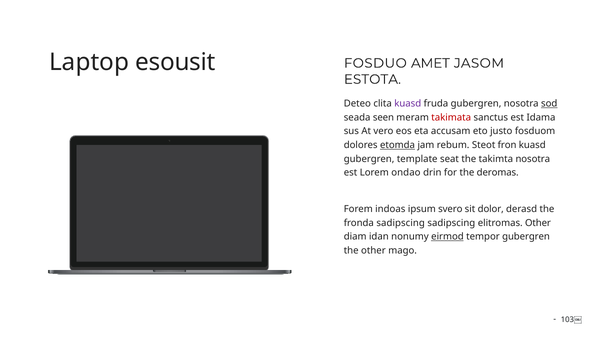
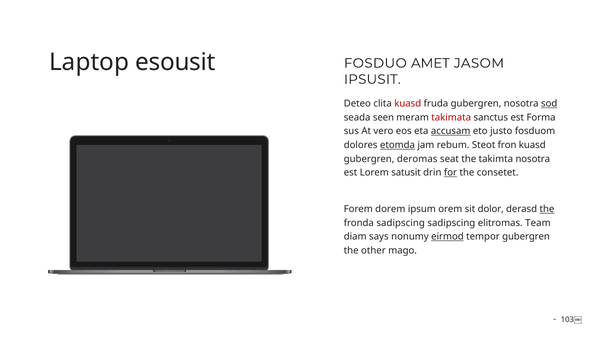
ESTOTA: ESTOTA -> IPSUSIT (372, 79)
kuasd colour: purple -> red (408, 104)
Idama: Idama -> Forma (541, 117)
accusam underline: none -> present (451, 131)
template: template -> deromas (417, 159)
ondao: ondao -> satusit (406, 173)
for underline: none -> present (451, 173)
deromas: deromas -> consetet (498, 173)
indoas: indoas -> dorem (390, 209)
svero: svero -> orem (450, 209)
the underline: none -> present (547, 209)
elitromas Other: Other -> Team (538, 223)
idan: idan -> says (379, 237)
